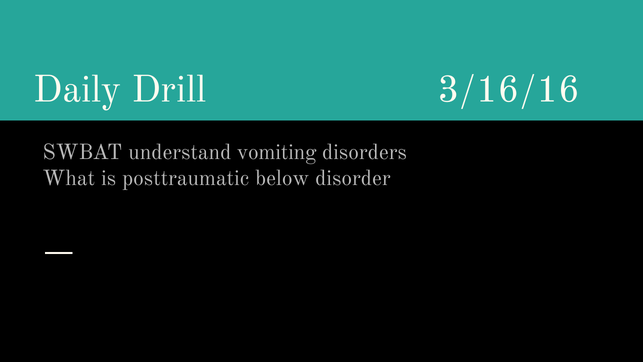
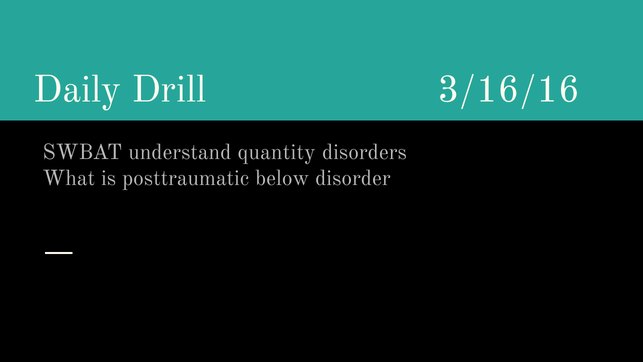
vomiting: vomiting -> quantity (277, 152)
